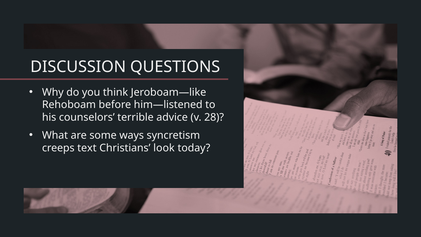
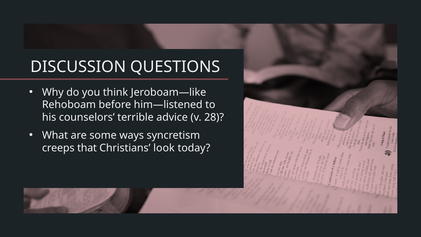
text: text -> that (87, 148)
